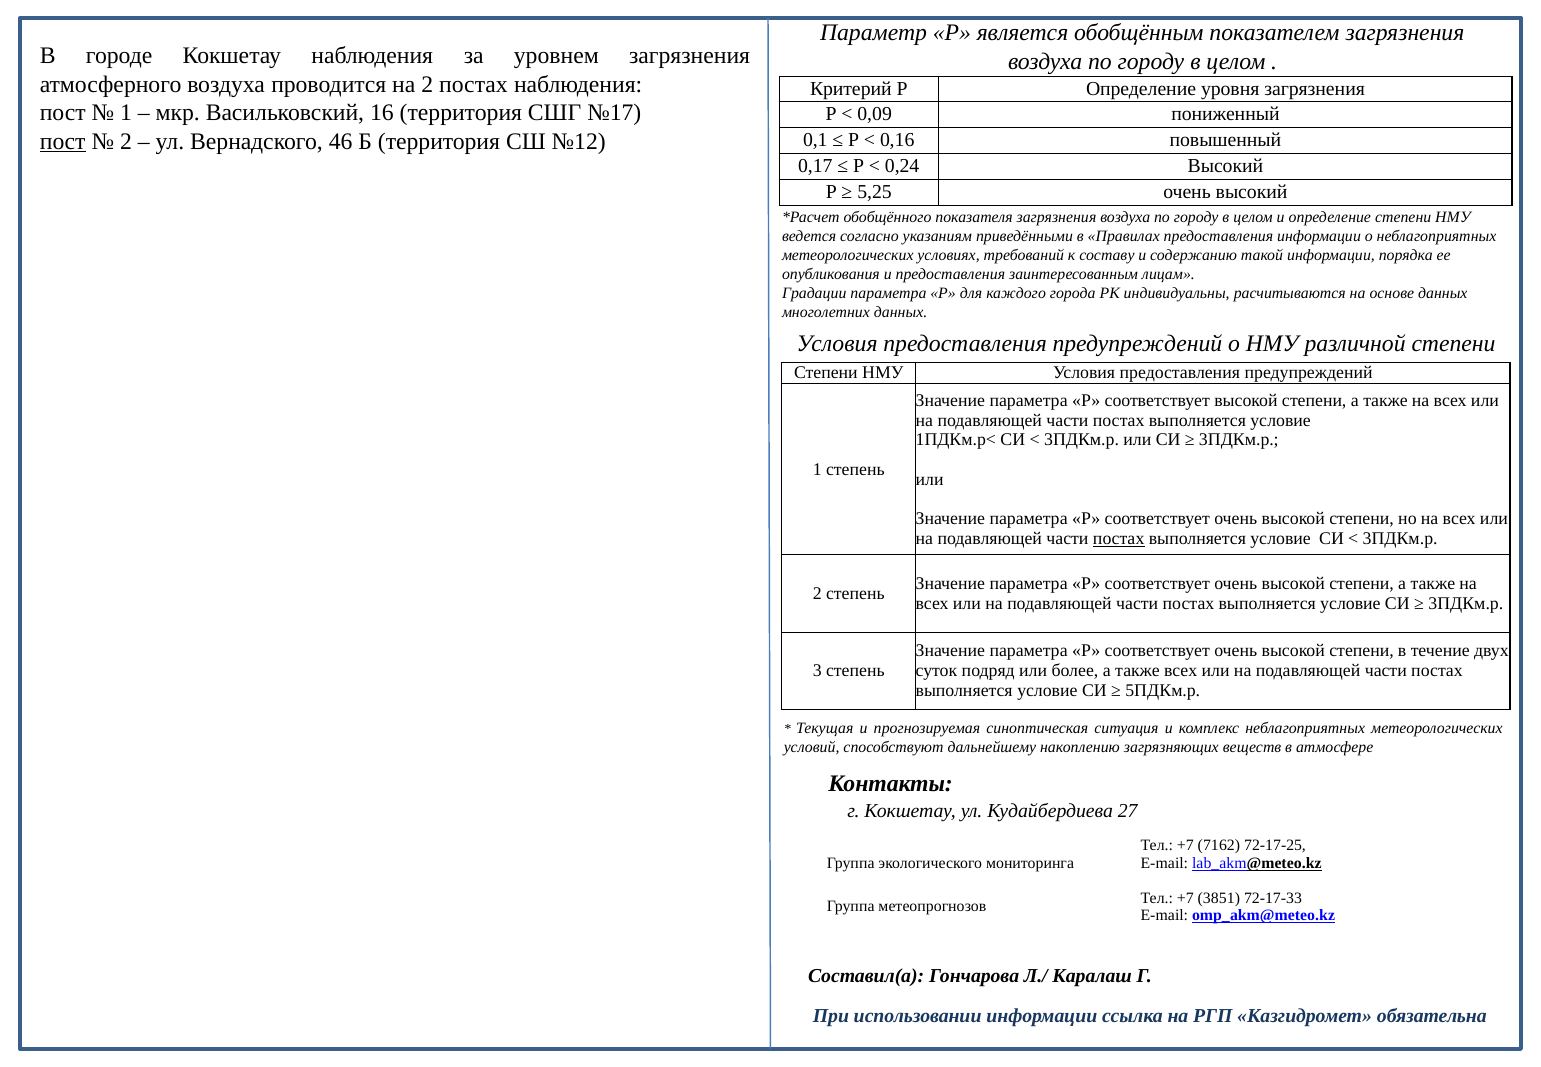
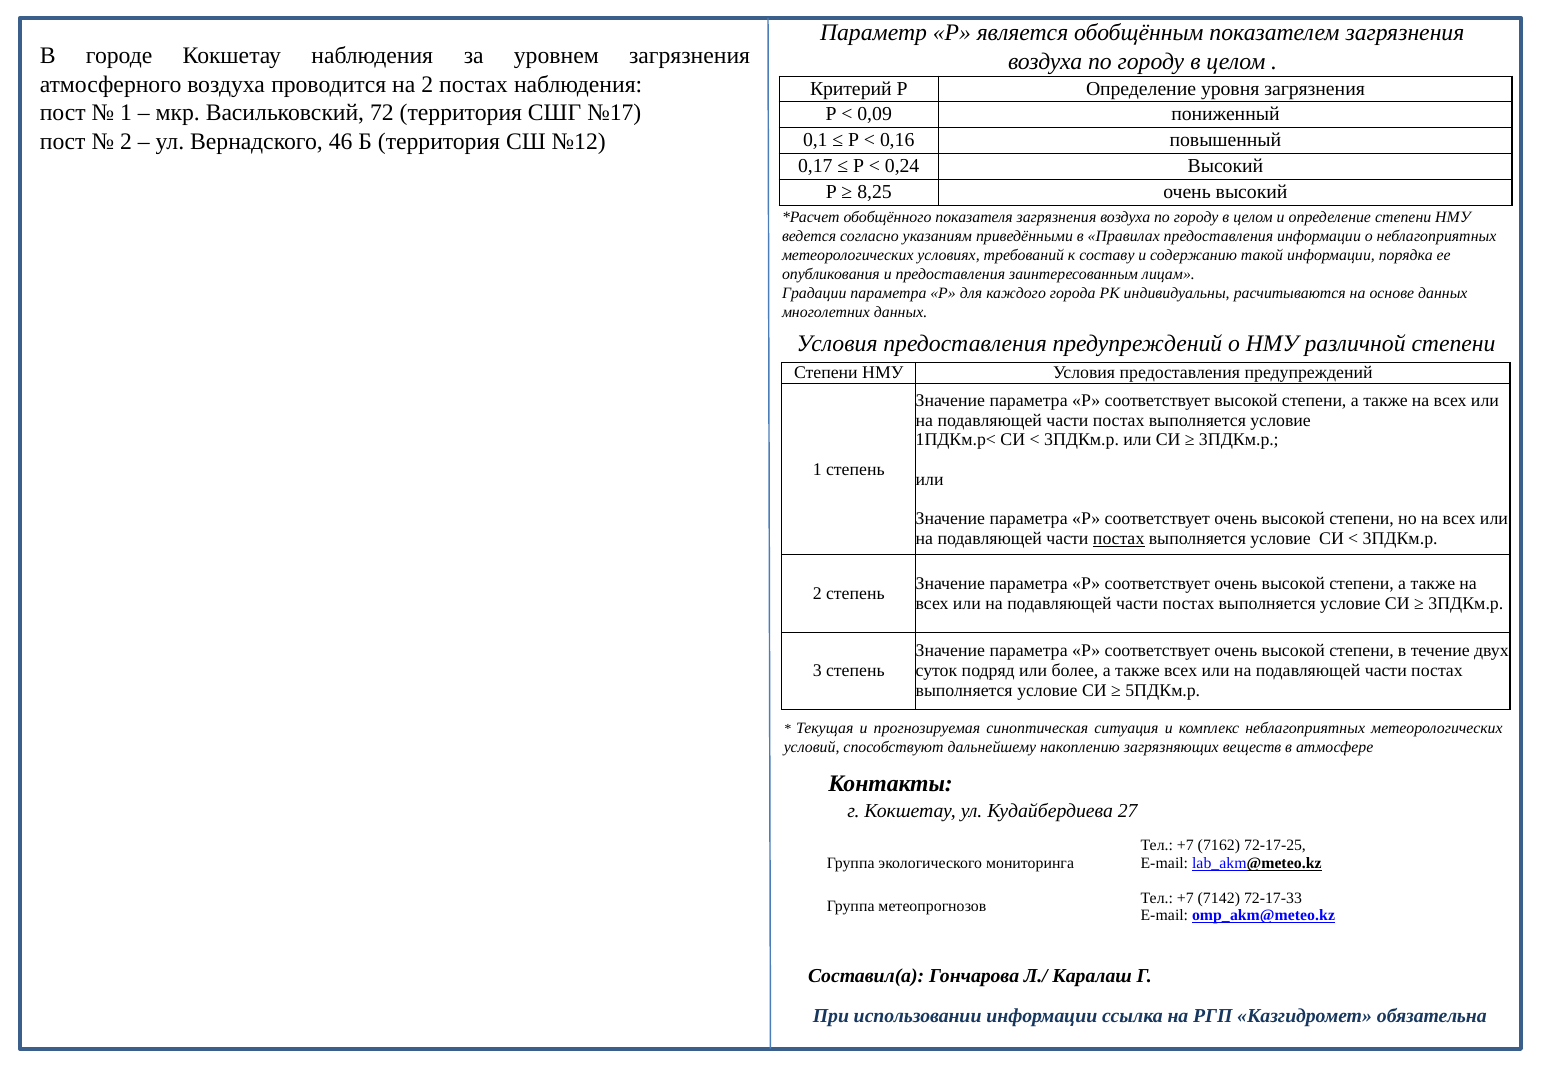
16: 16 -> 72 (382, 113)
пост underline: present -> none (63, 141)
5,25: 5,25 -> 8,25 (875, 192)
3851: 3851 -> 7142 (1219, 898)
